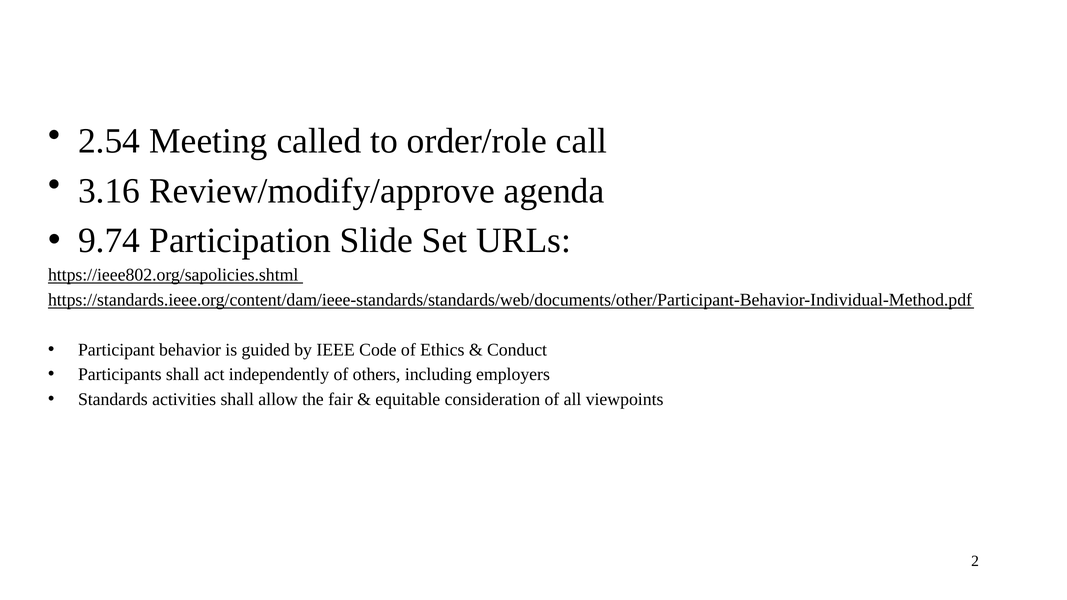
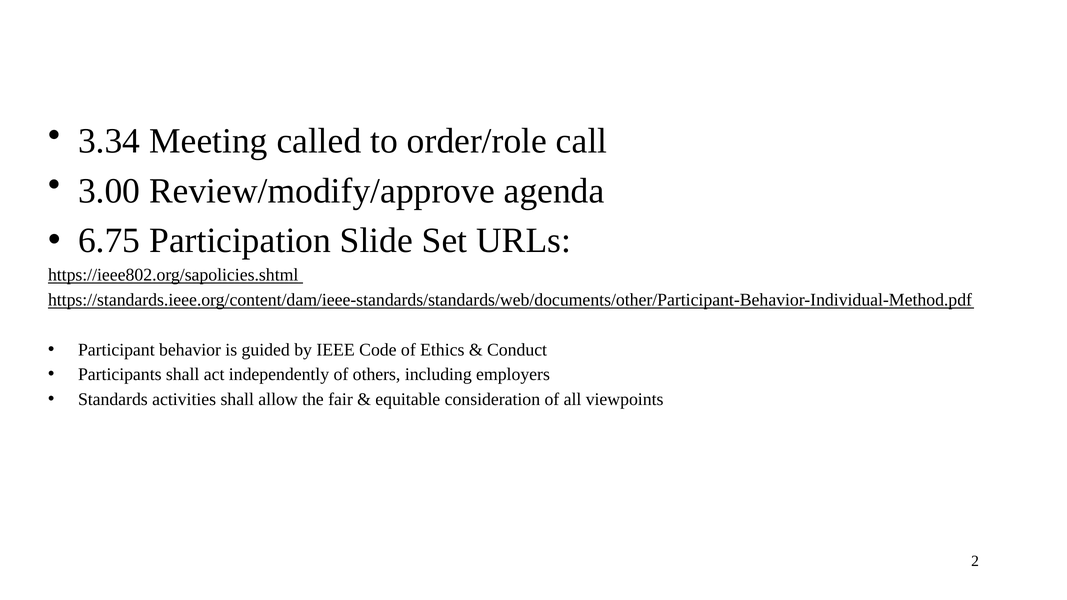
2.54: 2.54 -> 3.34 (109, 141)
3.16: 3.16 -> 3.00 (109, 191)
9.74: 9.74 -> 6.75 (109, 241)
